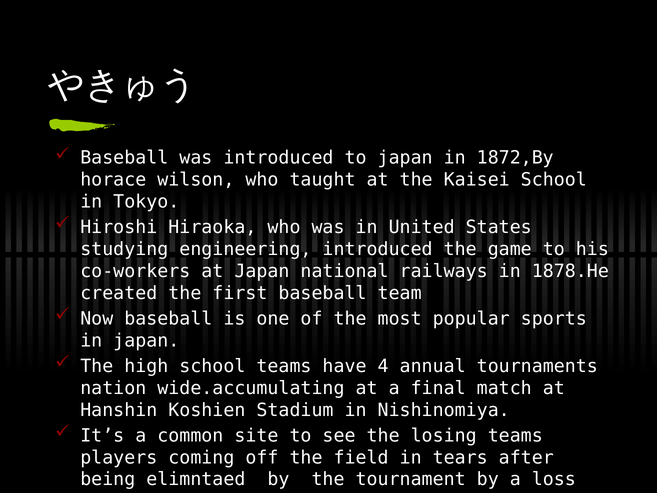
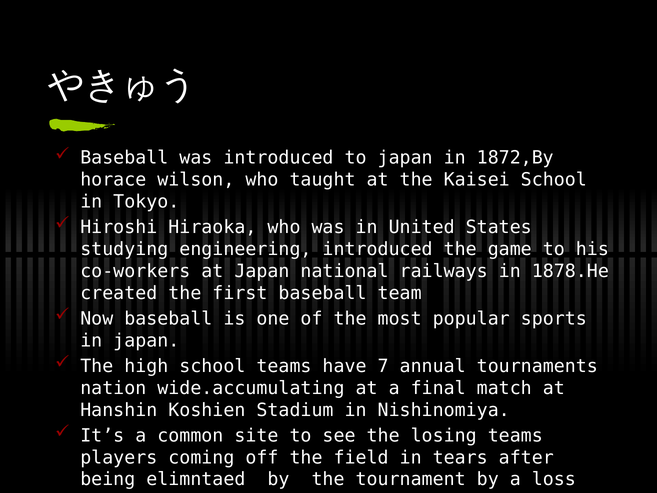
4: 4 -> 7 (383, 366)
